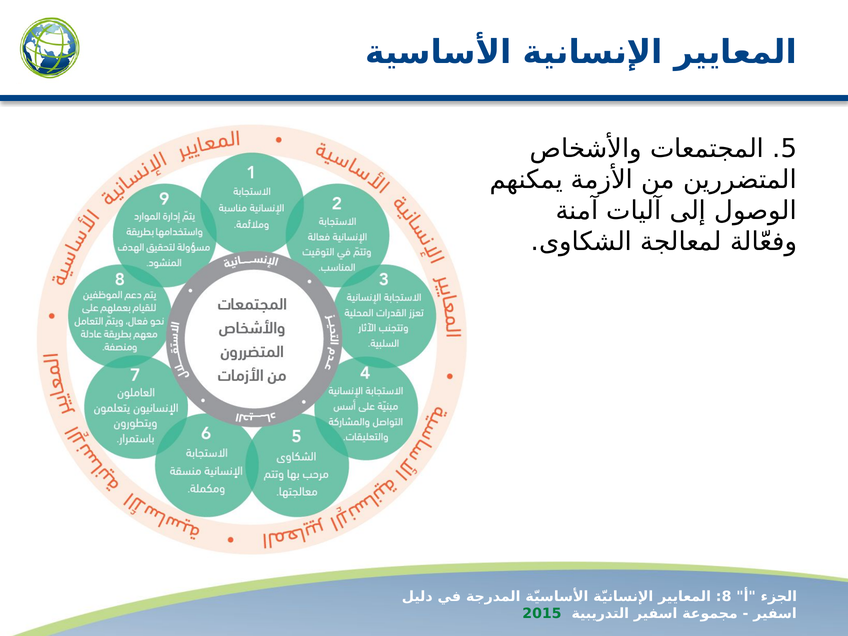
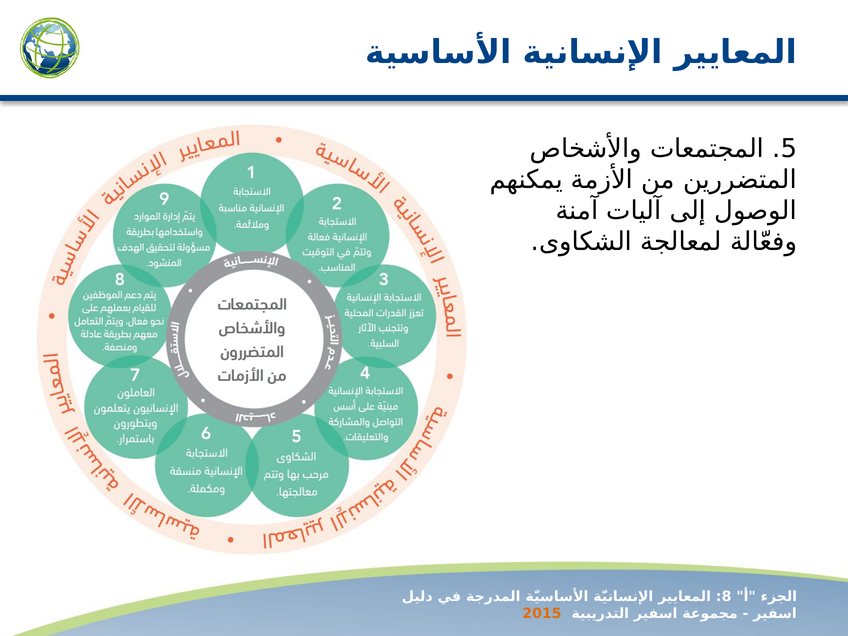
2015 colour: green -> orange (542, 613)
